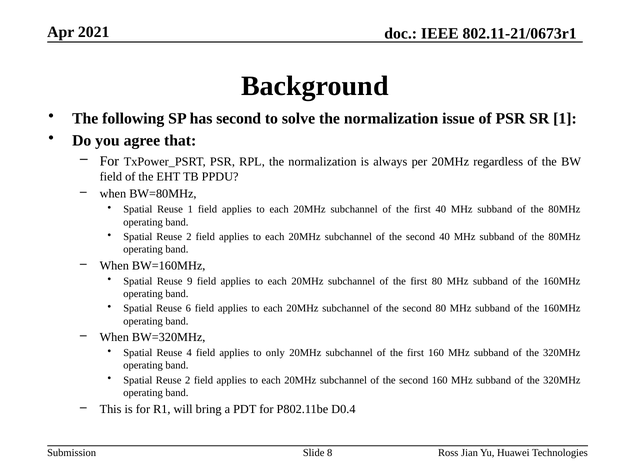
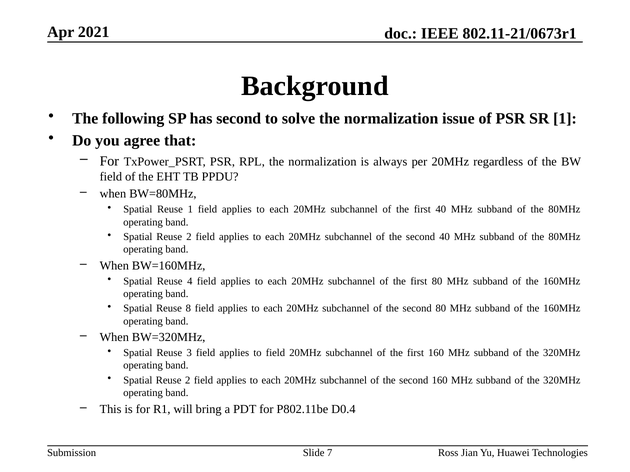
9: 9 -> 4 (190, 282)
6: 6 -> 8 (188, 309)
4: 4 -> 3 (189, 353)
to only: only -> field (275, 353)
8: 8 -> 7 (330, 453)
